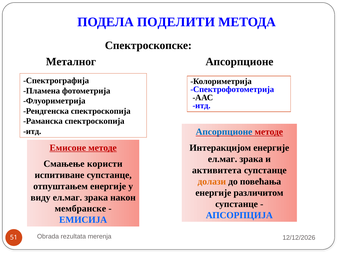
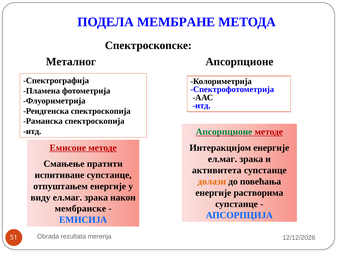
ПОДЕЛИТИ: ПОДЕЛИТИ -> МЕМБРАНЕ (176, 22)
Апсорпционе colour: blue -> green (224, 132)
користи: користи -> пратити (105, 163)
различитом: различитом -> растворима (258, 193)
